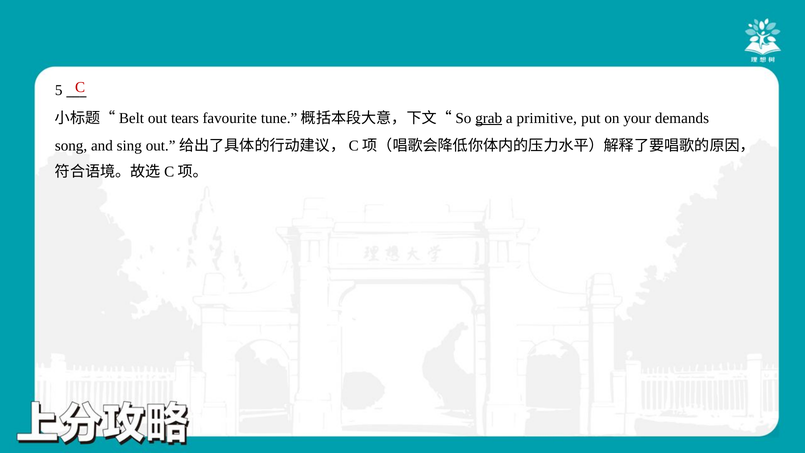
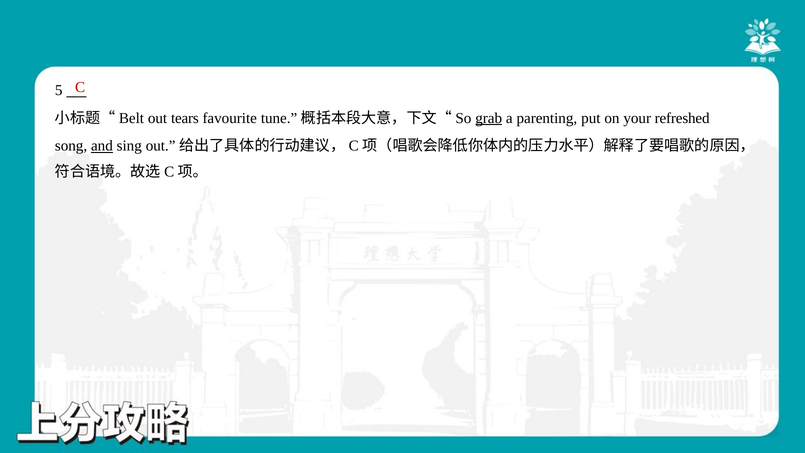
primitive: primitive -> parenting (547, 118)
demands: demands -> refreshed (682, 118)
and underline: none -> present (102, 146)
